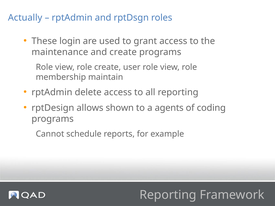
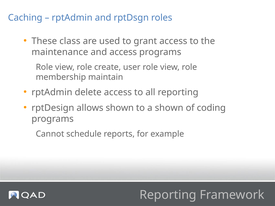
Actually: Actually -> Caching (25, 18)
login: login -> class (70, 41)
and create: create -> access (123, 52)
a agents: agents -> shown (169, 108)
